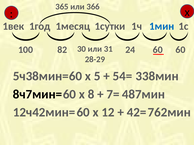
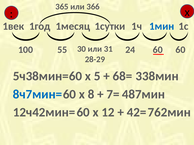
82: 82 -> 55 (62, 50)
54=: 54= -> 68= (122, 76)
8ч7мин= colour: black -> blue (37, 95)
